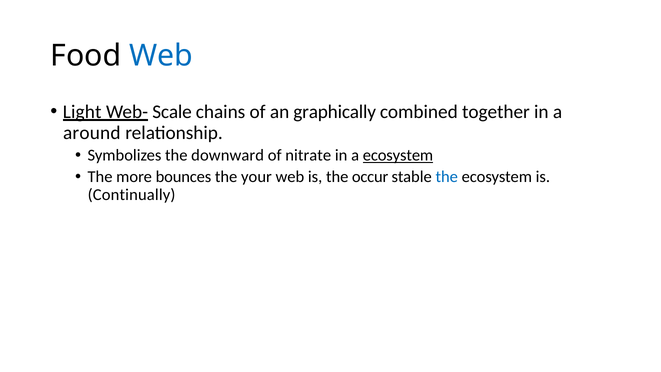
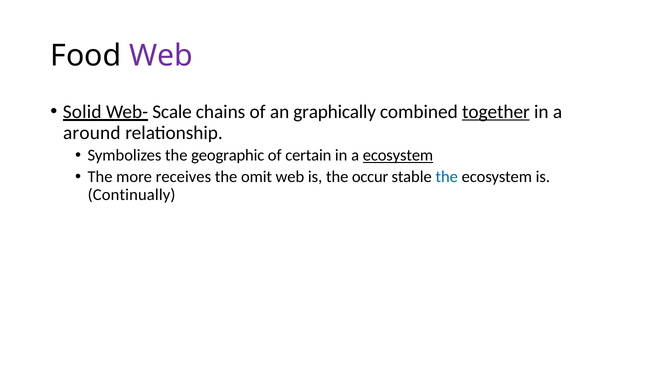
Web colour: blue -> purple (161, 56)
Light: Light -> Solid (82, 112)
together underline: none -> present (496, 112)
downward: downward -> geographic (228, 155)
nitrate: nitrate -> certain (308, 155)
bounces: bounces -> receives (183, 177)
your: your -> omit (257, 177)
